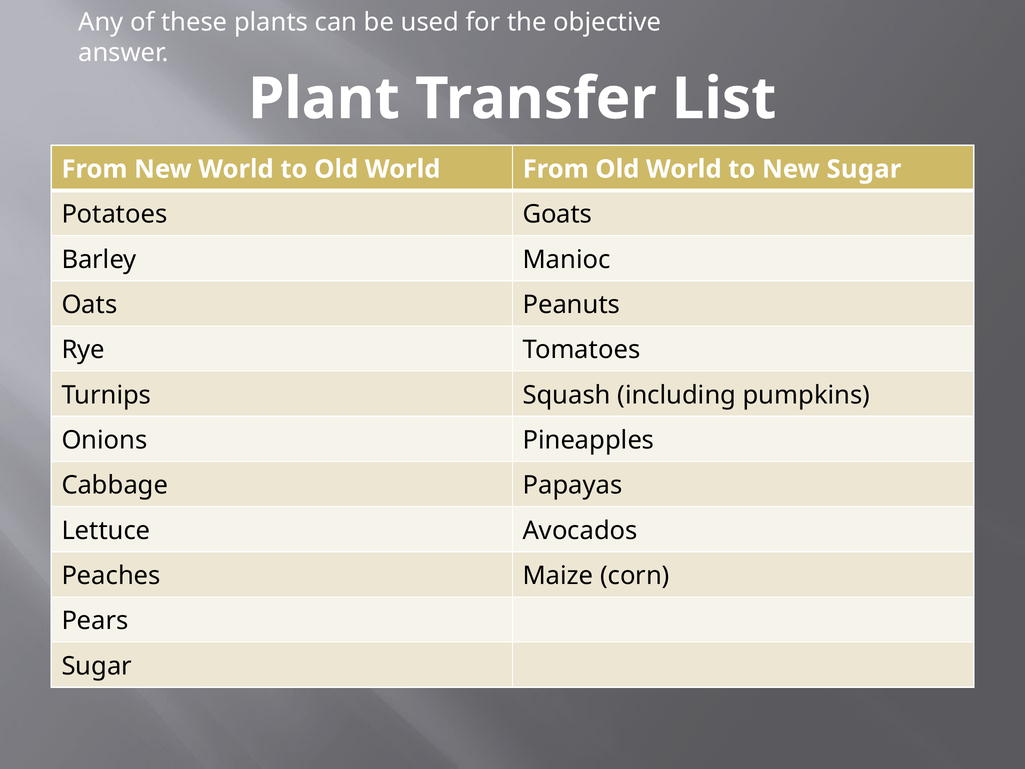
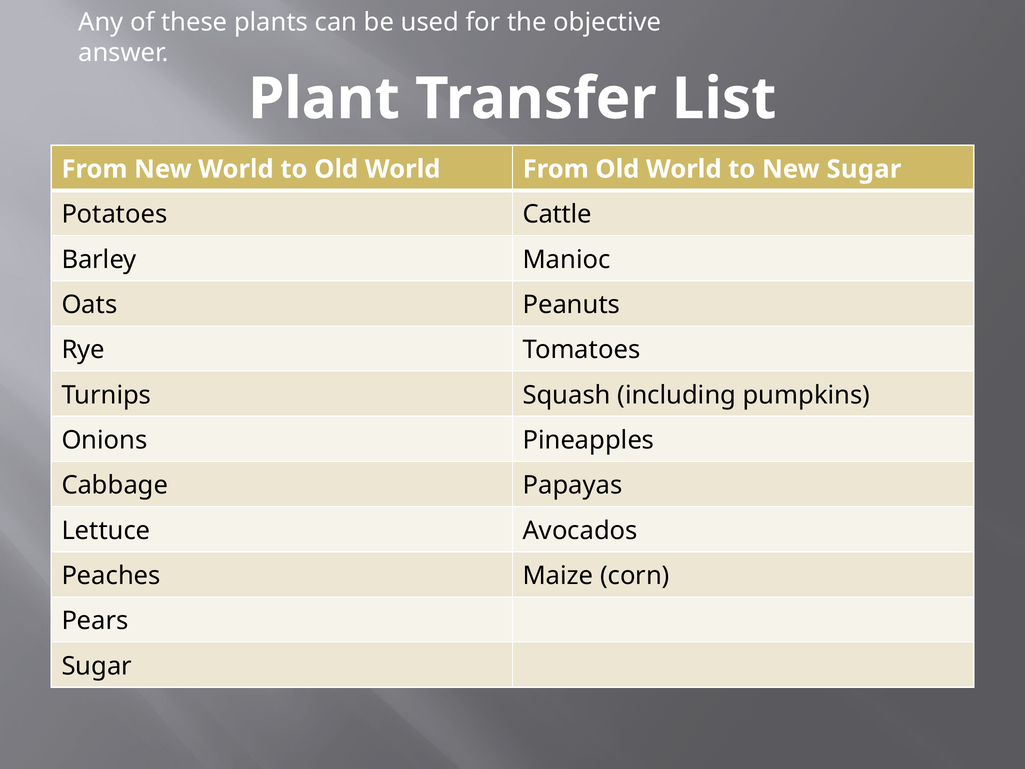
Goats: Goats -> Cattle (557, 214)
